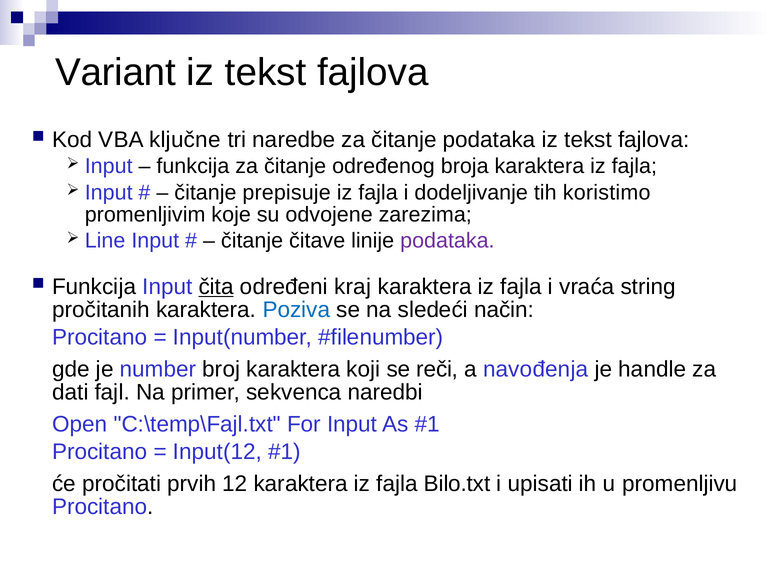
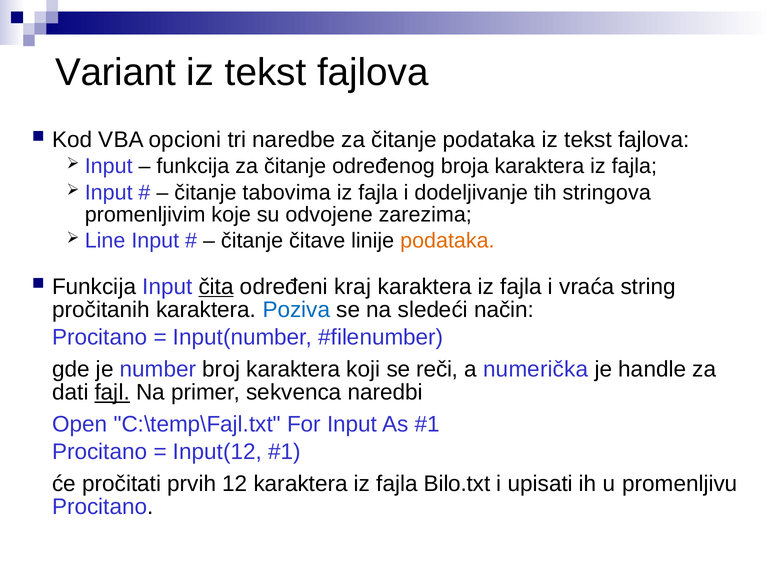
ključne: ključne -> opcioni (185, 140)
prepisuje: prepisuje -> tabovima (287, 192)
koristimo: koristimo -> stringova (607, 192)
podataka colour: purple -> orange (447, 241)
navođenja: navođenja -> numerička (536, 369)
fajl underline: none -> present (112, 392)
